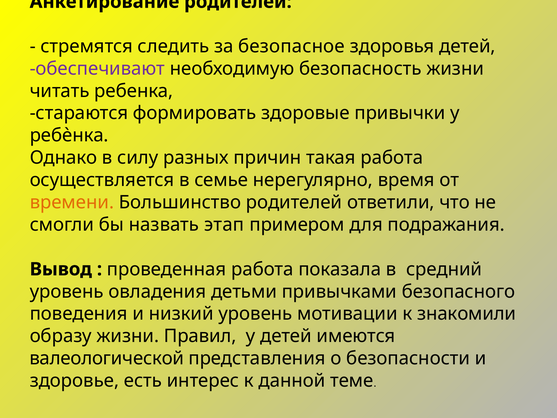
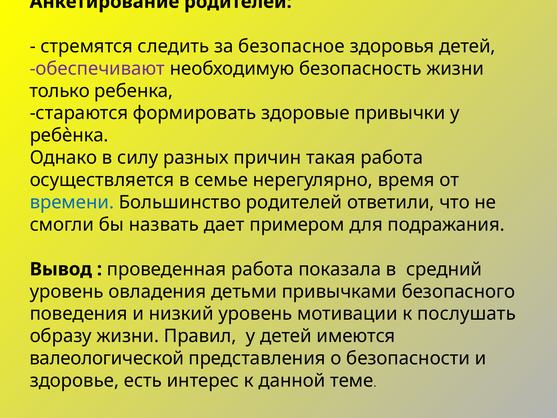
читать: читать -> только (60, 91)
времени colour: orange -> blue (72, 202)
этап: этап -> дает (224, 225)
знакомили: знакомили -> послушать (467, 314)
